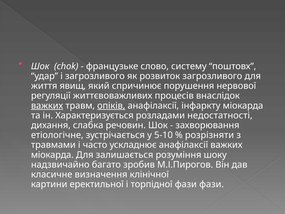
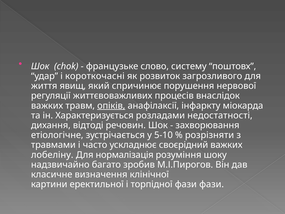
і загрозливого: загрозливого -> короткочасні (95, 76)
важких underline: present -> none (47, 105)
слабка: слабка -> відтоді (88, 125)
ускладнює анафілаксії: анафілаксії -> своєрідний (184, 145)
міокарда: міокарда -> лобеліну (52, 155)
залишається: залишається -> нормалізація (125, 155)
